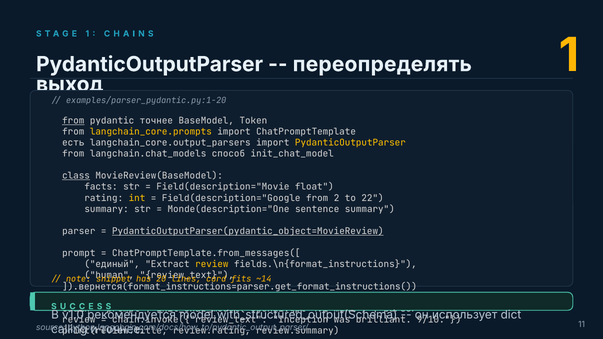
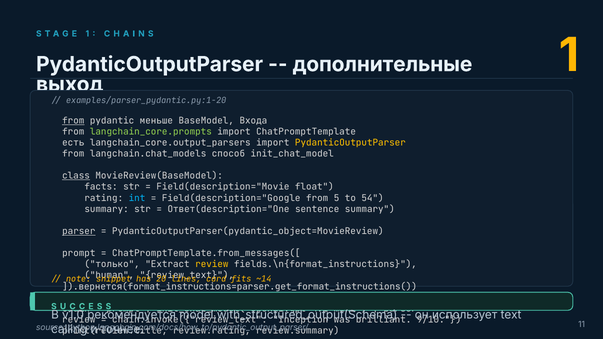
переопределять: переопределять -> дополнительные (382, 64)
pydantic точнее: точнее -> меньше (156, 121)
Token: Token -> Входа (253, 121)
langchain_core.prompts colour: yellow -> light green (151, 132)
int colour: yellow -> light blue (137, 198)
2: 2 -> 5 (337, 198)
22: 22 -> 54 (373, 198)
Monde(description="One-sentence: Monde(description="One-sentence -> Ответ(description="One-sentence (253, 209)
parser underline: none -> present (79, 231)
PydanticOutputParser(pydantic_object=MovieReview underline: present -> none (248, 231)
единый: единый -> только (112, 265)
dict: dict -> text (511, 315)
